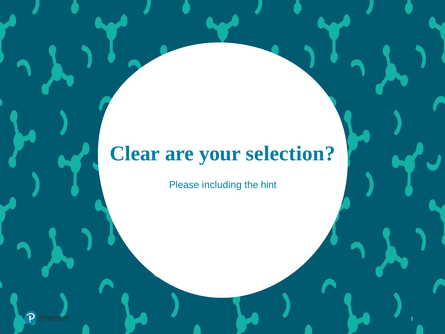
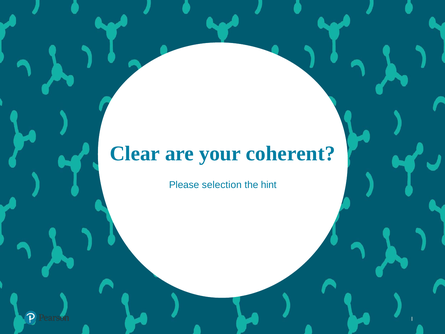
selection: selection -> coherent (291, 154)
including: including -> selection (222, 185)
